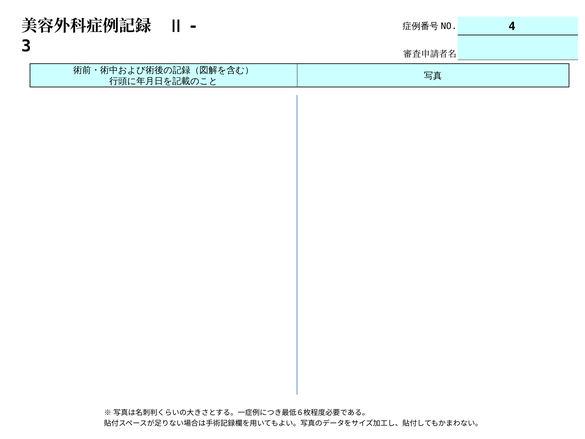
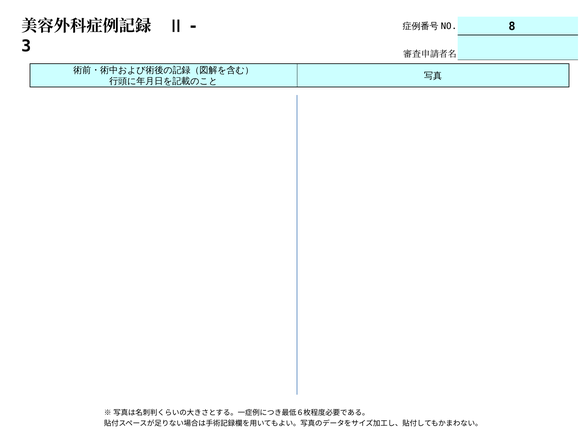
4: 4 -> 8 (512, 26)
